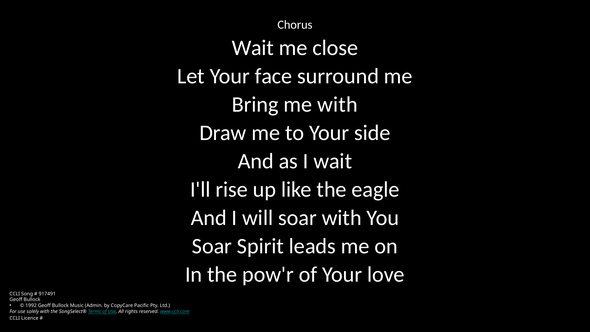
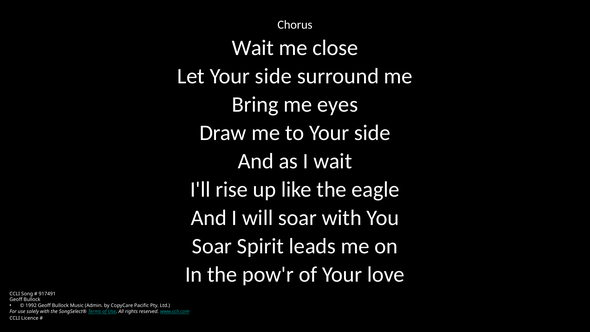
Let Your face: face -> side (273, 76)
me with: with -> eyes (338, 105)
